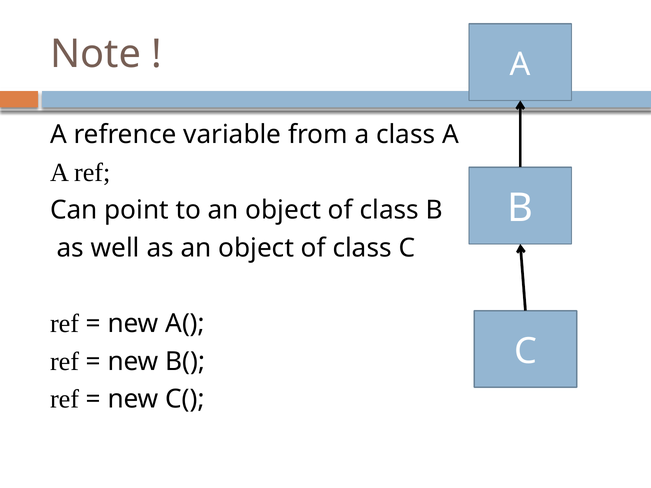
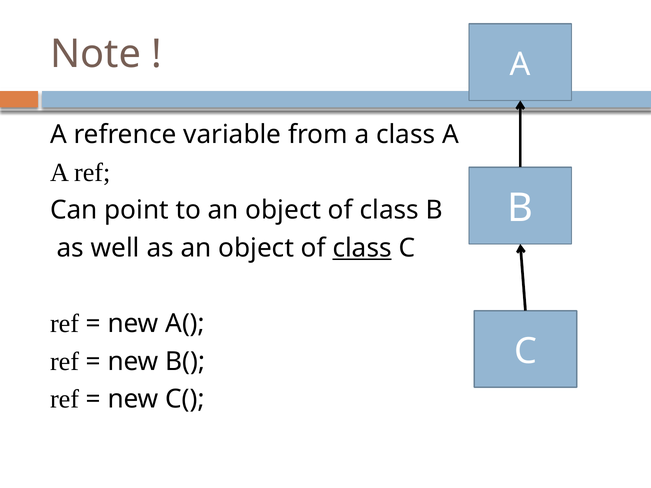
class underline: none -> present (362, 248)
